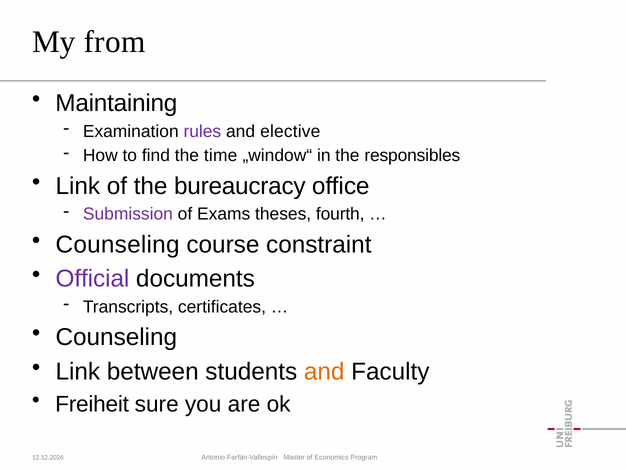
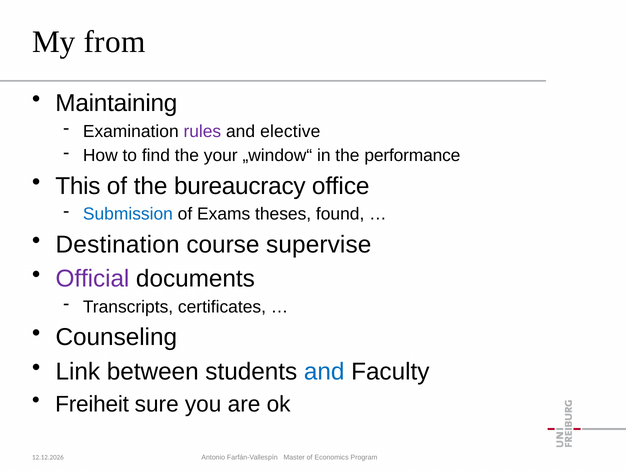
time: time -> your (221, 156)
responsibles: responsibles -> performance (412, 156)
Link: Link -> This (78, 186)
Submission colour: purple -> blue (128, 214)
fourth: fourth -> found (340, 214)
Counseling: Counseling -> Destination (118, 244)
constraint: constraint -> supervise (319, 244)
and colour: orange -> blue (324, 371)
